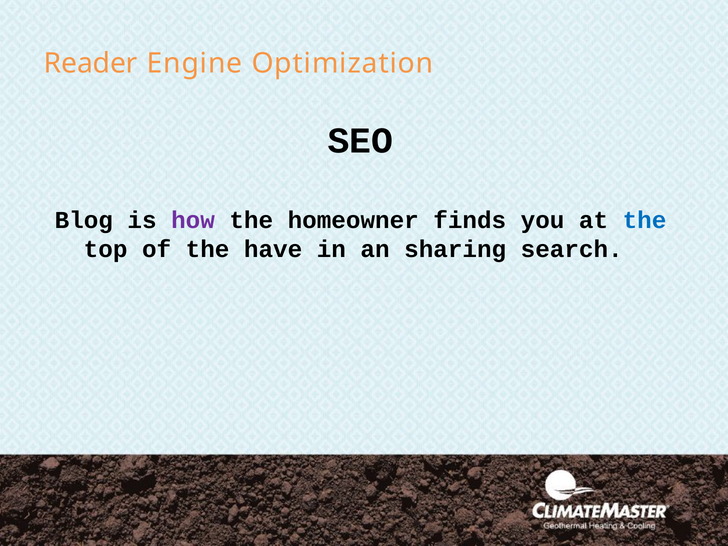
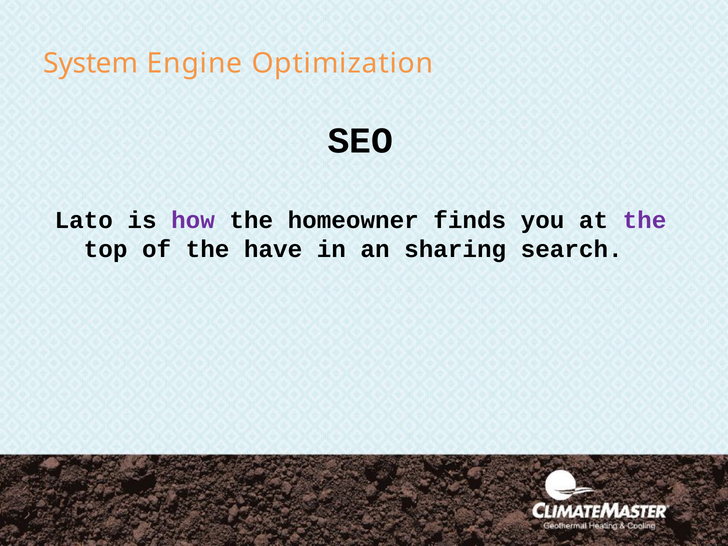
Reader: Reader -> System (91, 63)
Blog: Blog -> Lato (84, 220)
the colour: blue -> purple (645, 220)
